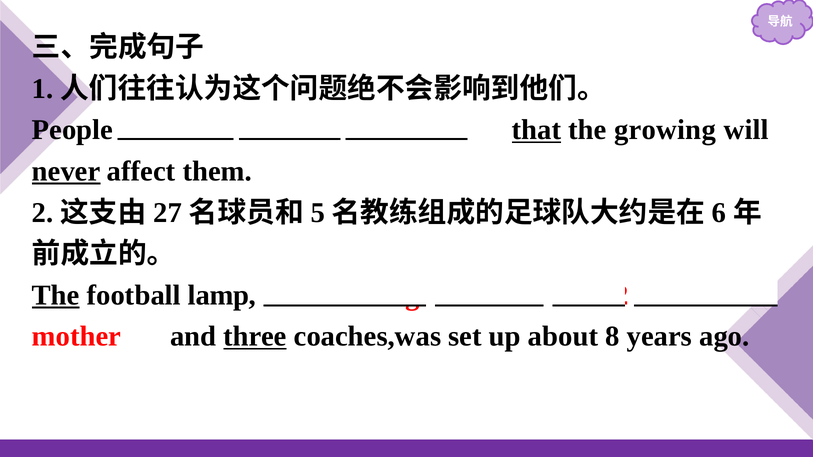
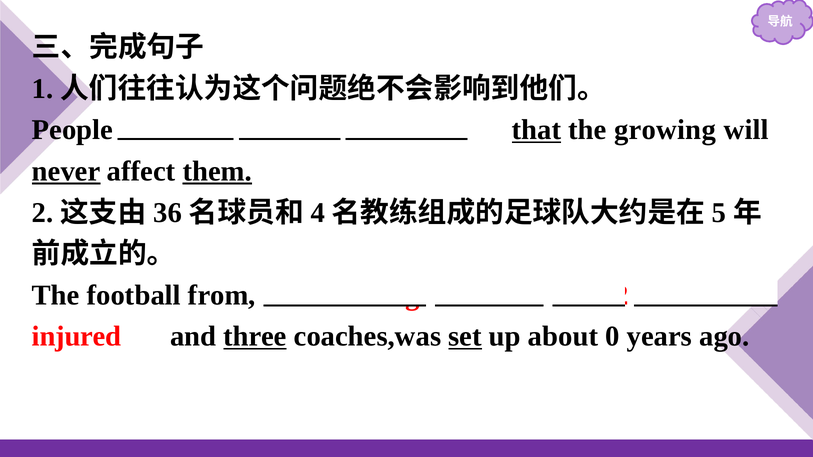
them underline: none -> present (217, 171)
27: 27 -> 36 (168, 213)
5: 5 -> 4 (318, 213)
6: 6 -> 5 (719, 213)
The underline: present -> none (56, 295)
lamp: lamp -> from (222, 295)
mother: mother -> injured (77, 337)
set underline: none -> present (465, 337)
8: 8 -> 0 (612, 337)
